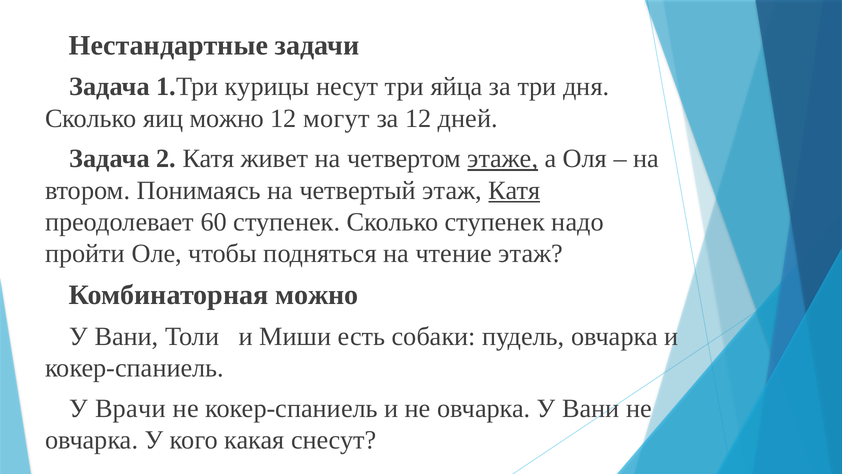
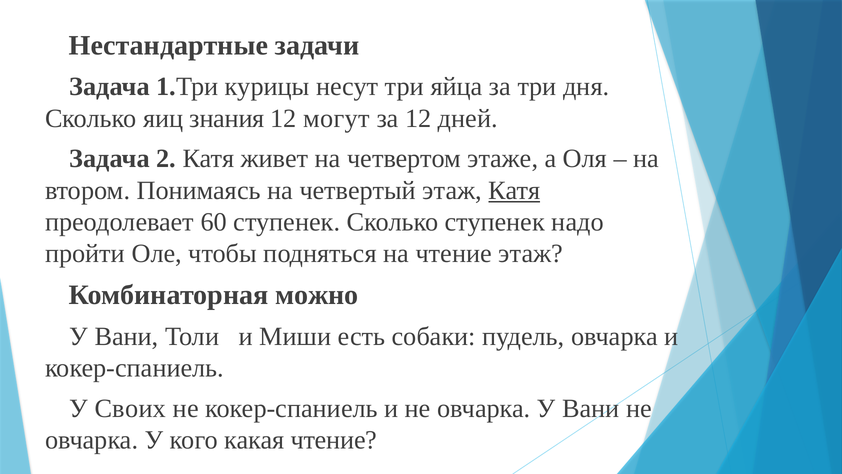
яиц можно: можно -> знания (227, 118)
этаже underline: present -> none (503, 159)
Врачи: Врачи -> Своих (130, 408)
какая снесут: снесут -> чтение (334, 440)
